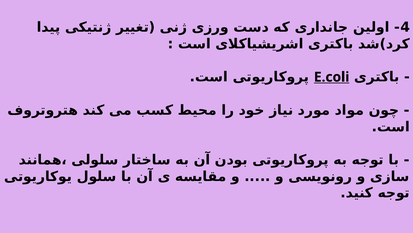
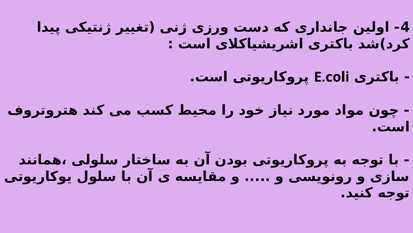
E.coli underline: present -> none (332, 77)
